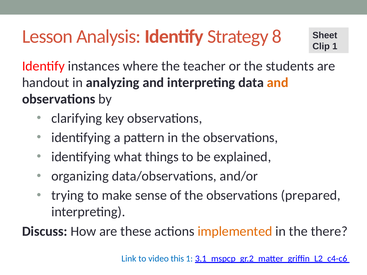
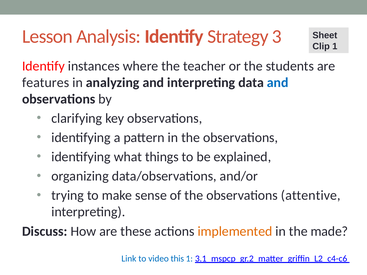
8: 8 -> 3 (277, 37)
handout: handout -> features (46, 83)
and colour: orange -> blue (278, 83)
prepared: prepared -> attentive (311, 196)
there: there -> made (329, 231)
